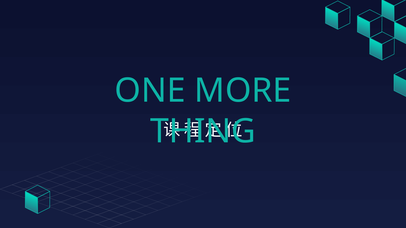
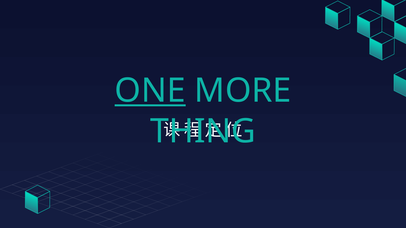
ONE underline: none -> present (150, 91)
